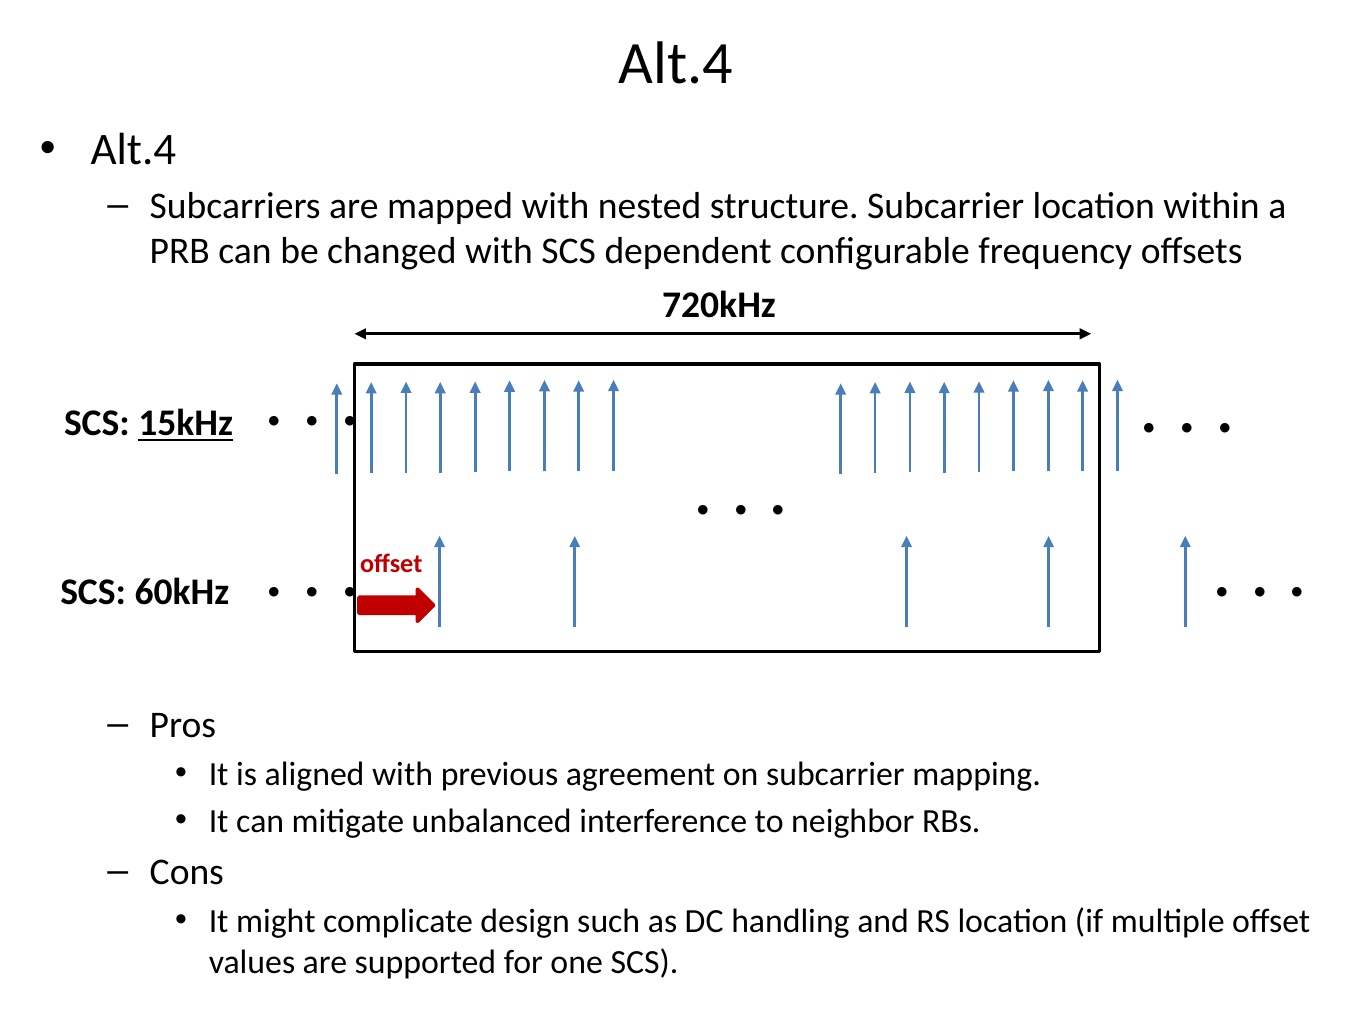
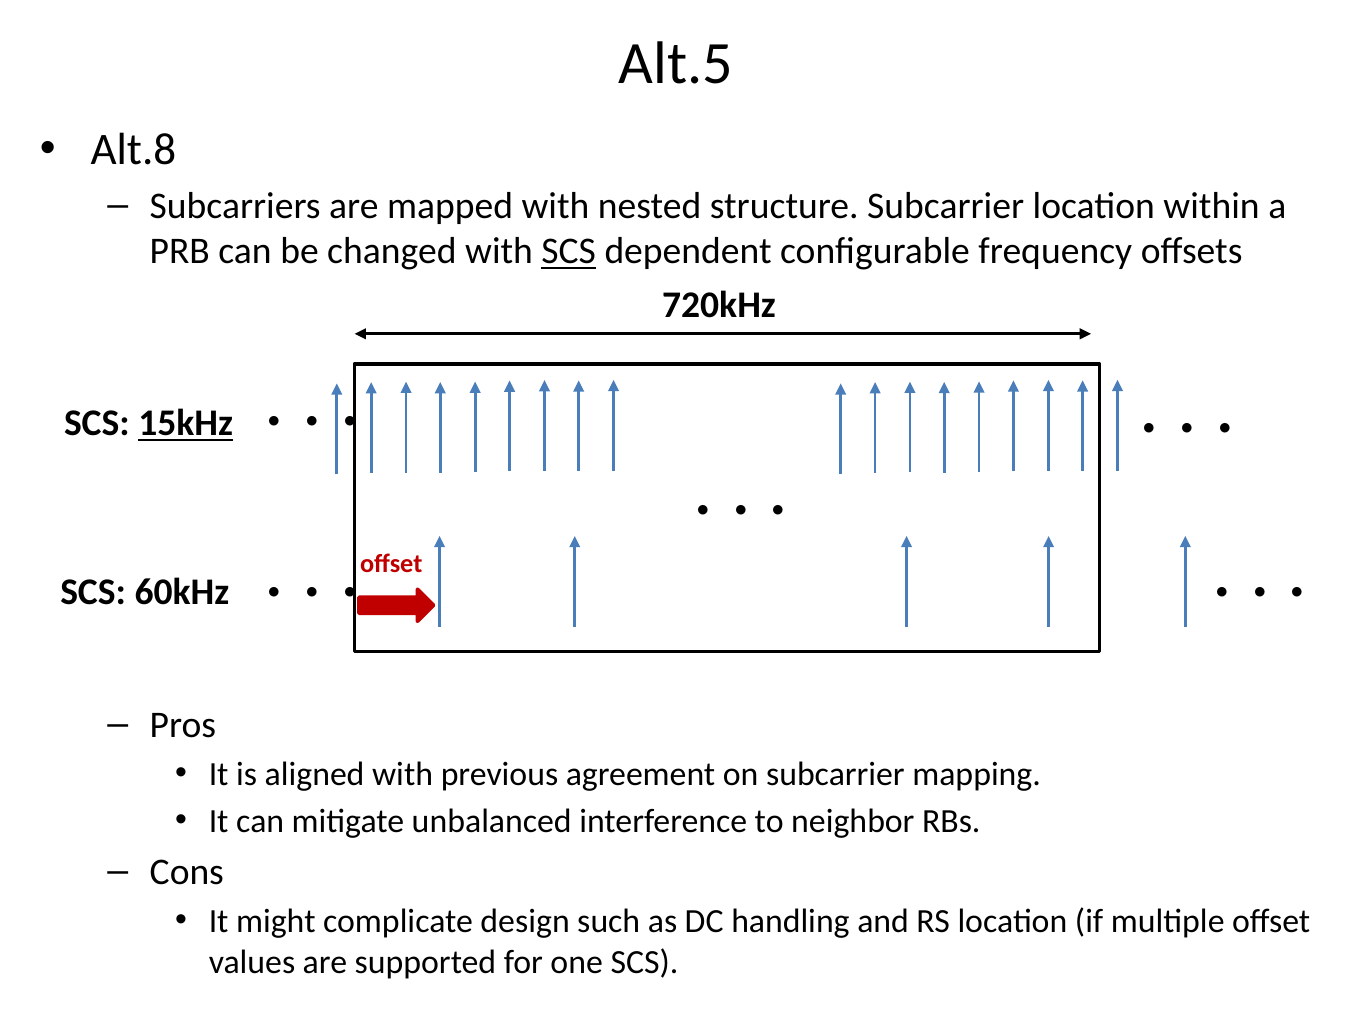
Alt.4: Alt.4 -> Alt.5 (676, 64)
Alt.4: Alt.4 -> Alt.8 (133, 150)
SCS underline: none -> present (569, 252)
